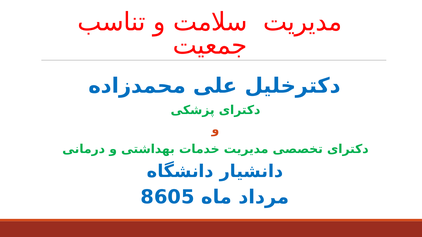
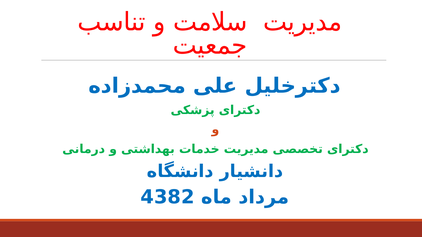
8605: 8605 -> 4382 (168, 198)
